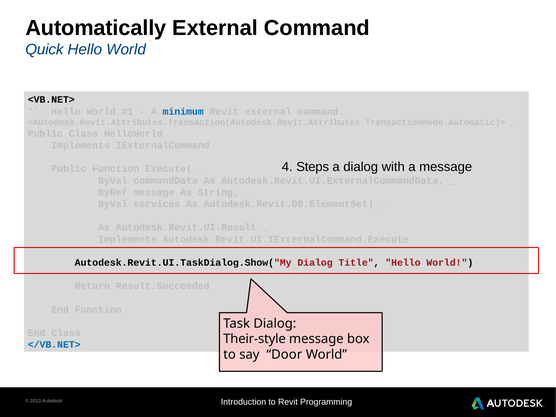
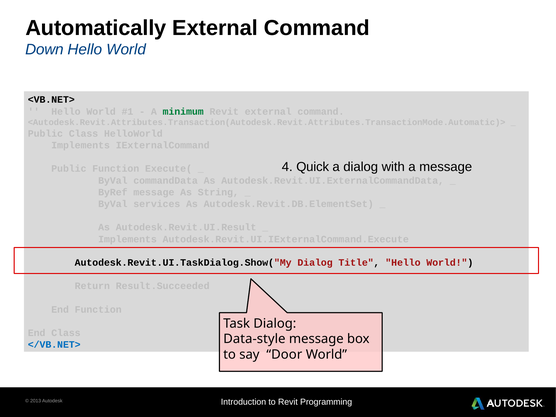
Quick: Quick -> Down (44, 50)
minimum colour: blue -> green (183, 111)
Steps: Steps -> Quick (313, 167)
Their-style: Their-style -> Data-style (254, 339)
